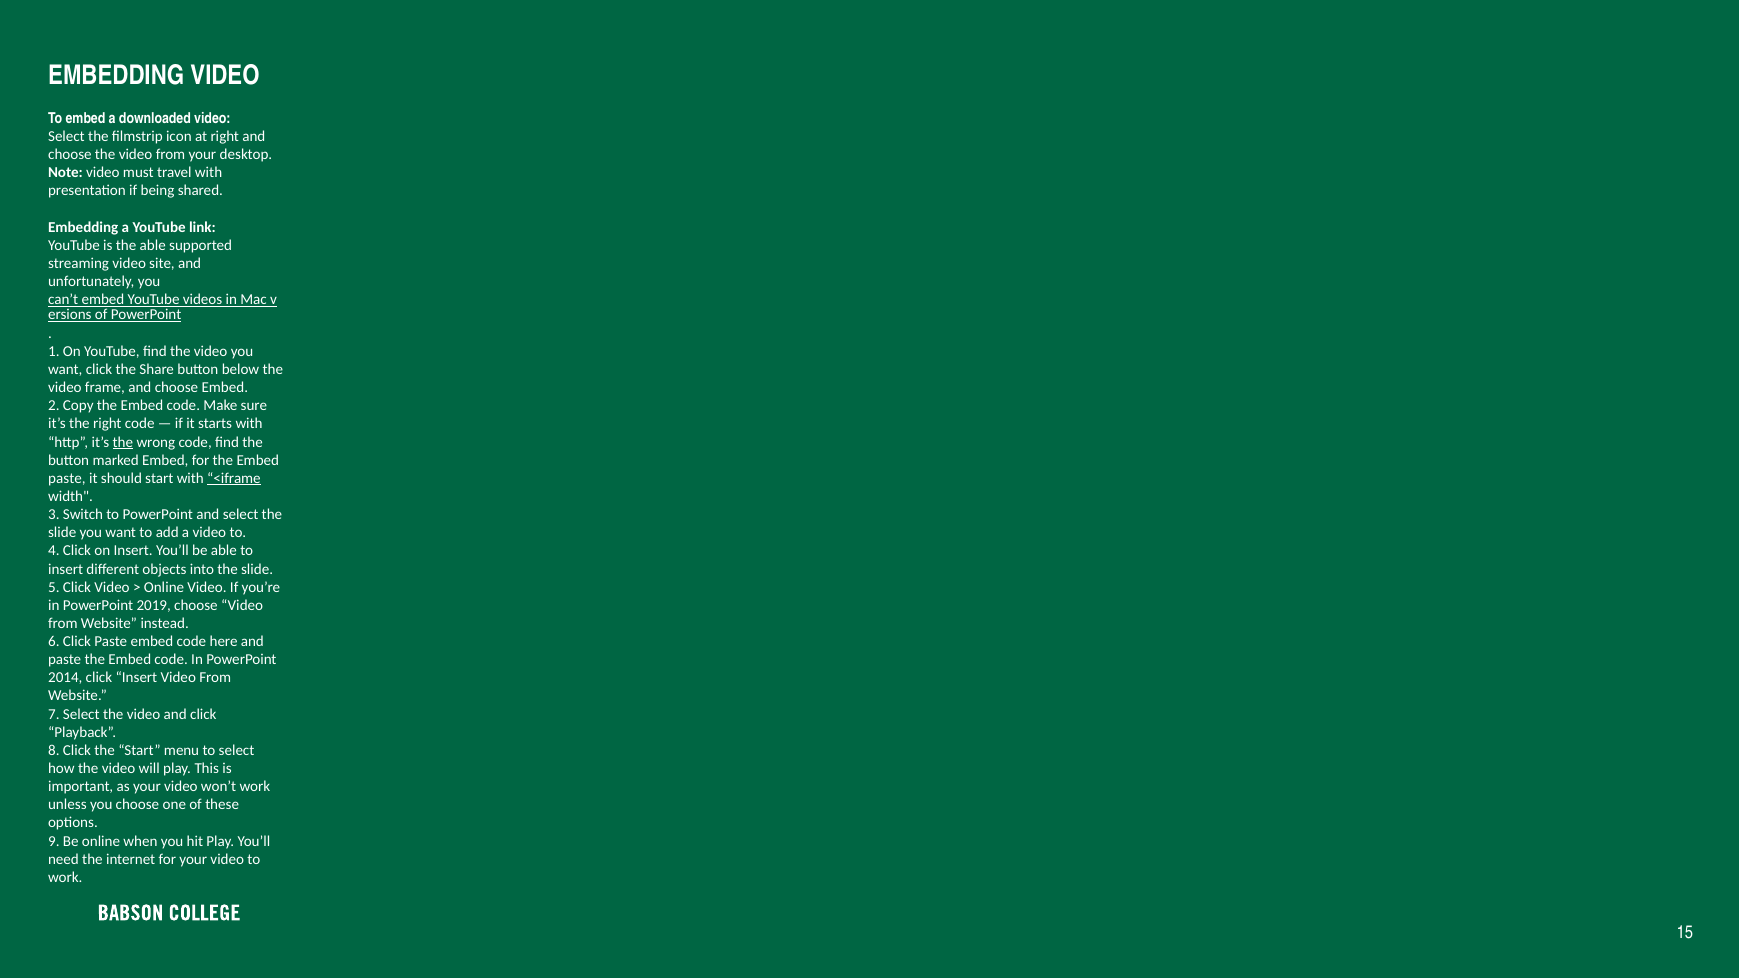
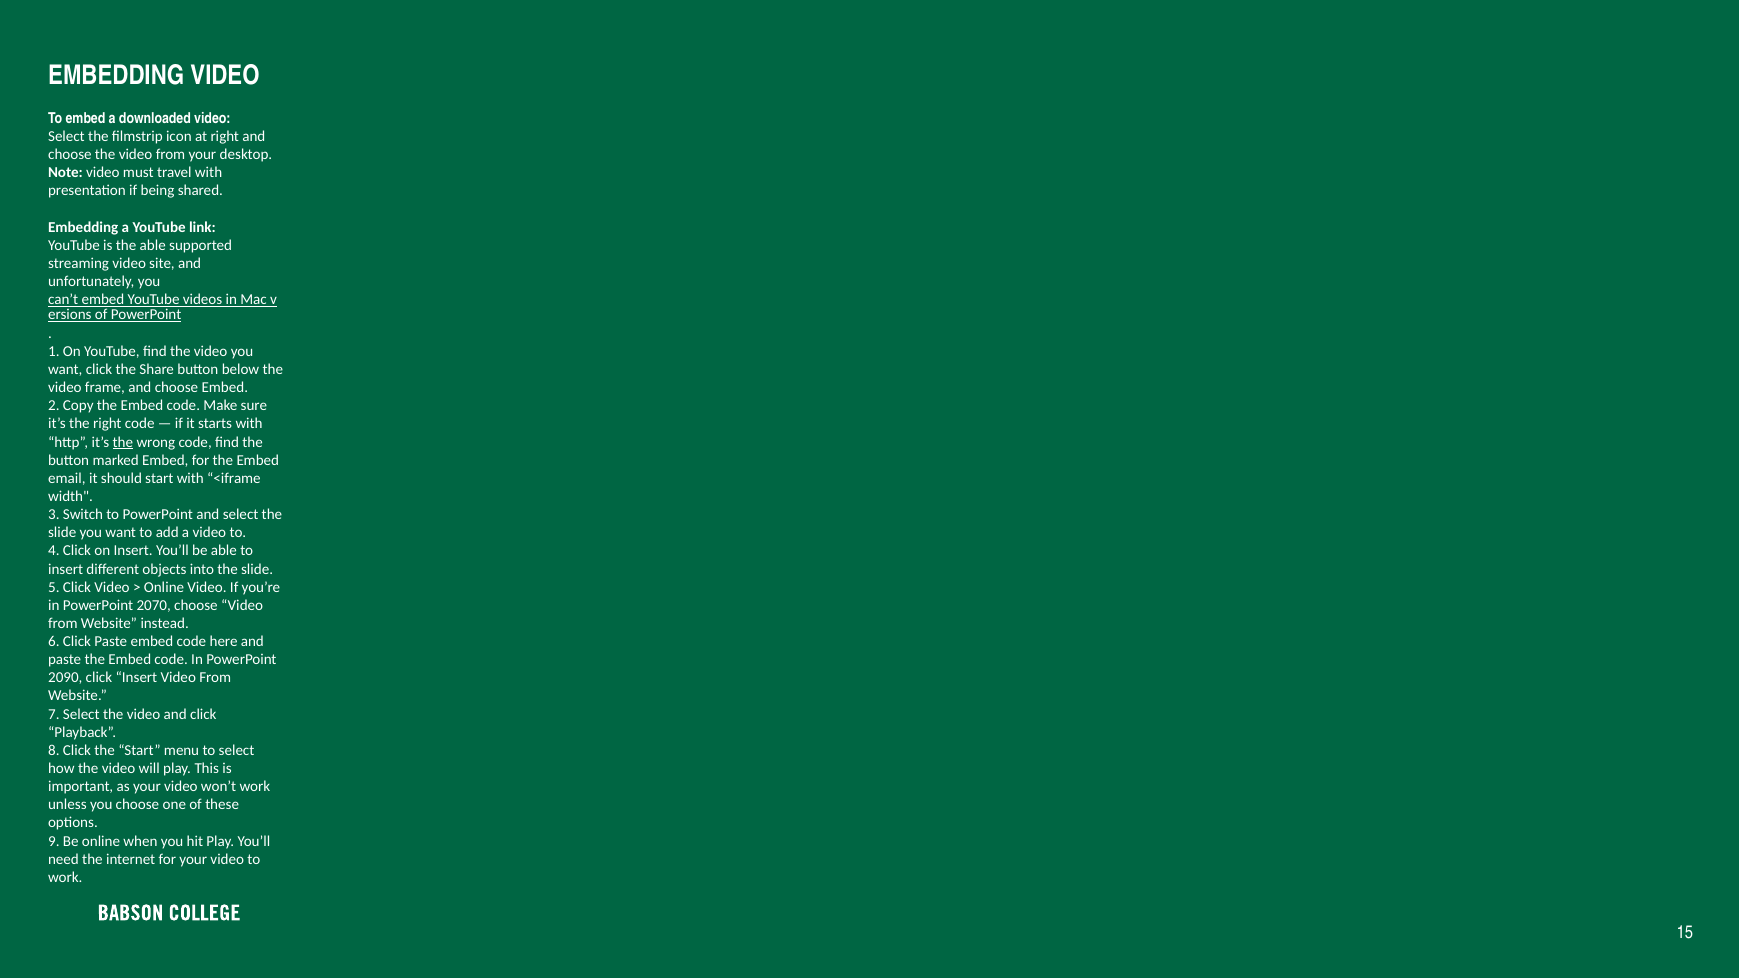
paste: paste -> email (67, 478)
<iframe underline: present -> none (234, 478)
2019: 2019 -> 2070 (154, 605)
2014: 2014 -> 2090 (65, 678)
